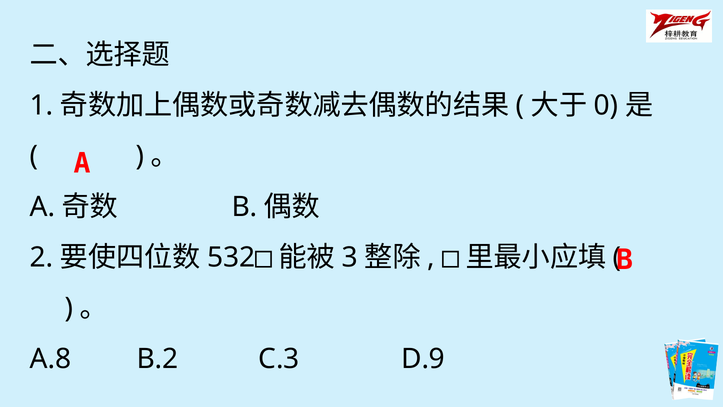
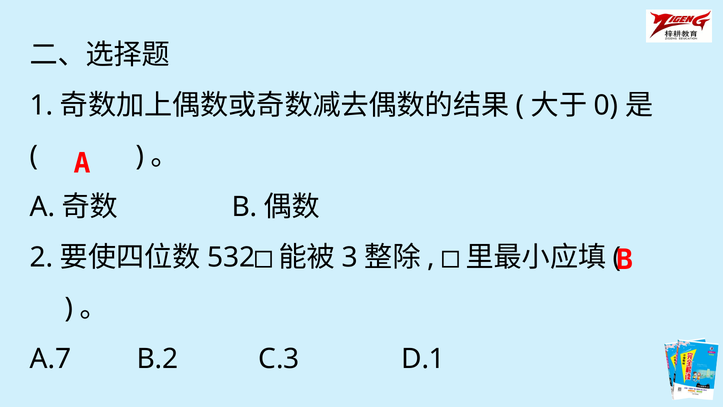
A.8: A.8 -> A.7 (50, 359)
D.9: D.9 -> D.1 (423, 359)
